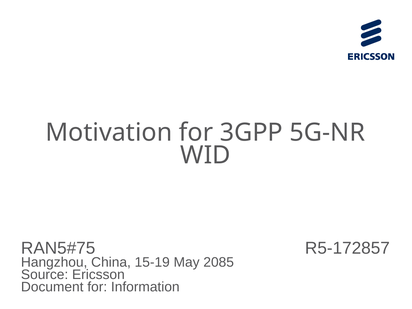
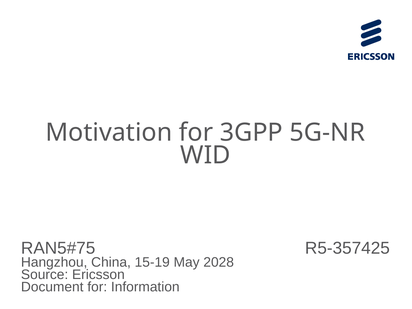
R5-172857: R5-172857 -> R5-357425 (347, 248)
2085: 2085 -> 2028 (219, 262)
